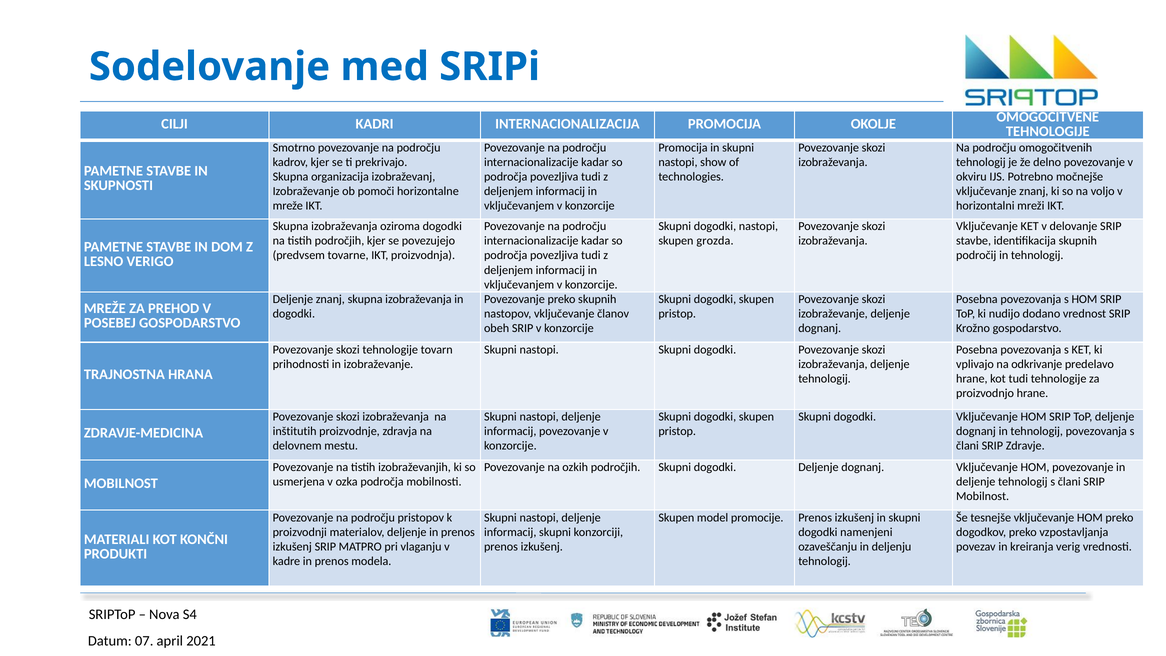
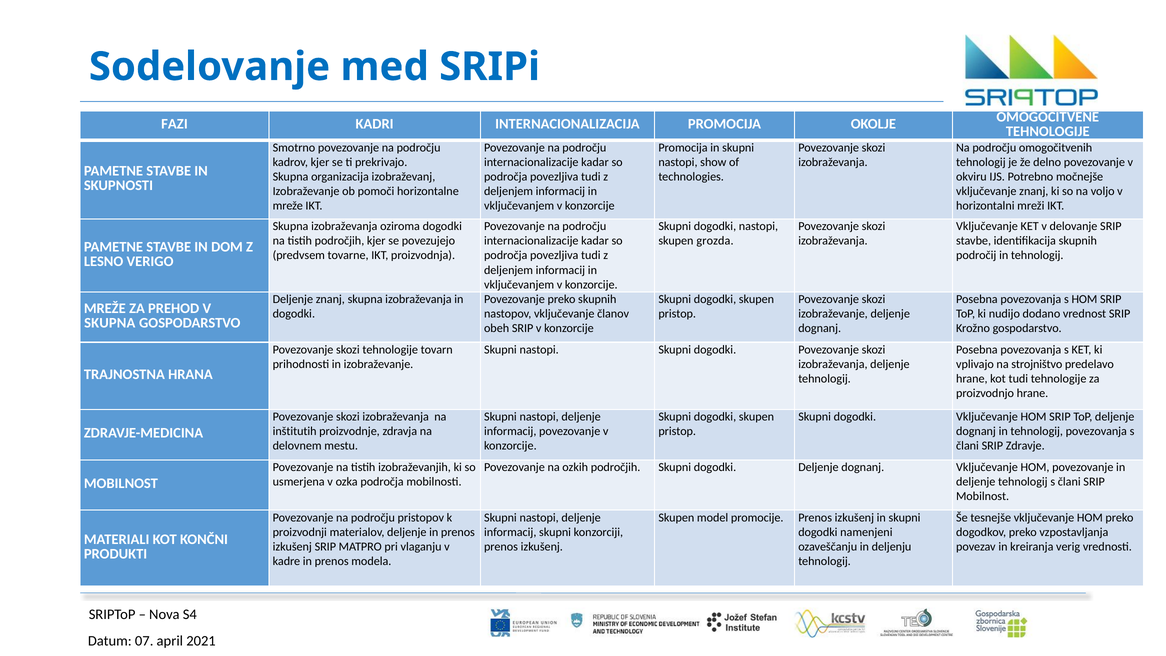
CILJI: CILJI -> FAZI (174, 124)
POSEBEJ: POSEBEJ -> SKUPNA (110, 323)
odkrivanje: odkrivanje -> strojništvo (1037, 364)
